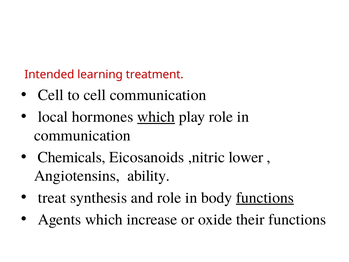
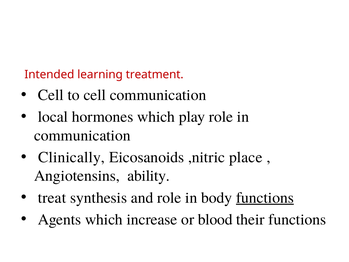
which underline: present -> none (156, 117)
Chemicals: Chemicals -> Clinically (71, 157)
lower: lower -> place (246, 157)
oxide: oxide -> blood (215, 219)
